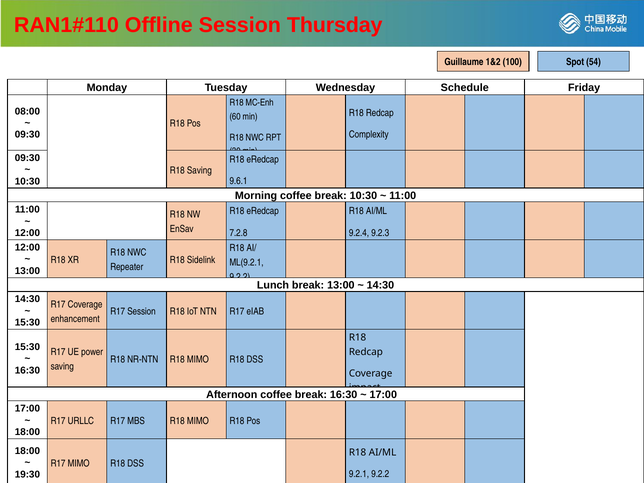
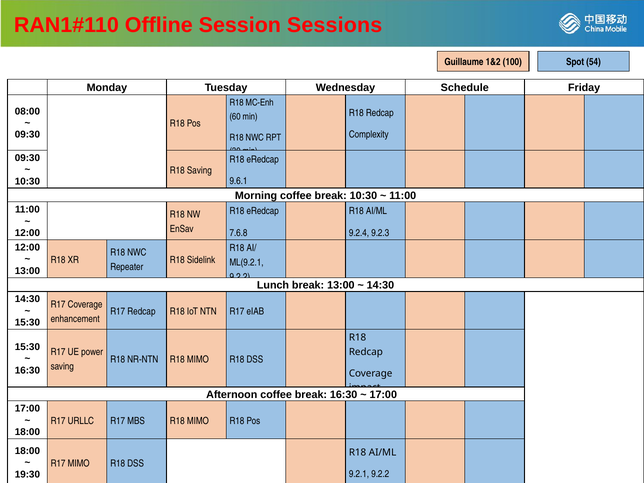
Session Thursday: Thursday -> Sessions (335, 25)
7.2.8: 7.2.8 -> 7.6.8 (238, 233)
R17 Session: Session -> Redcap (141, 312)
